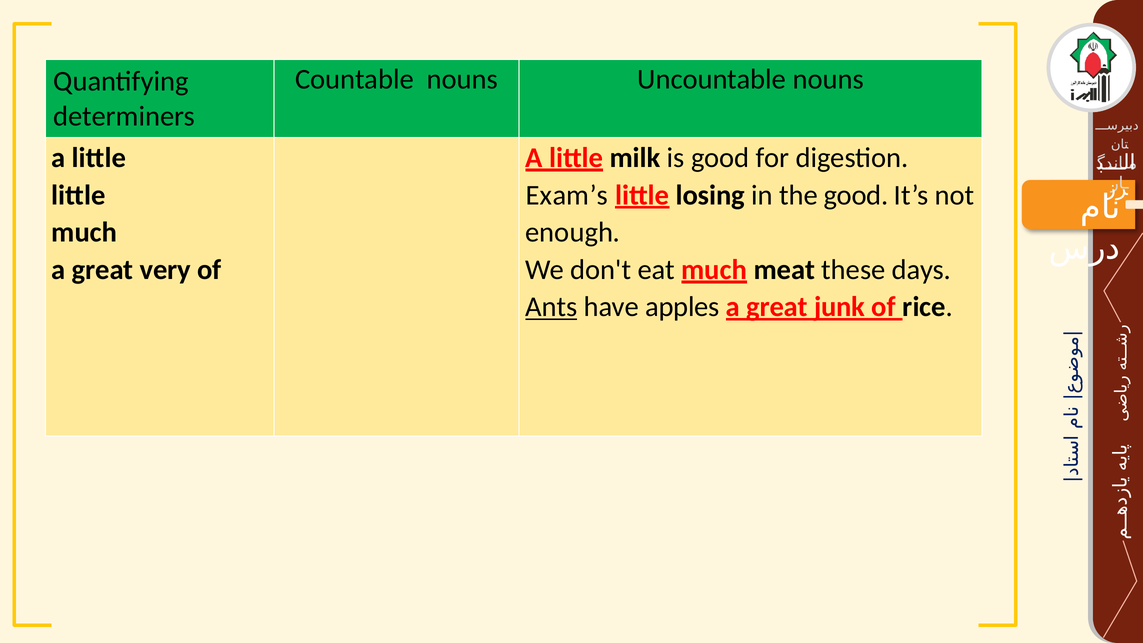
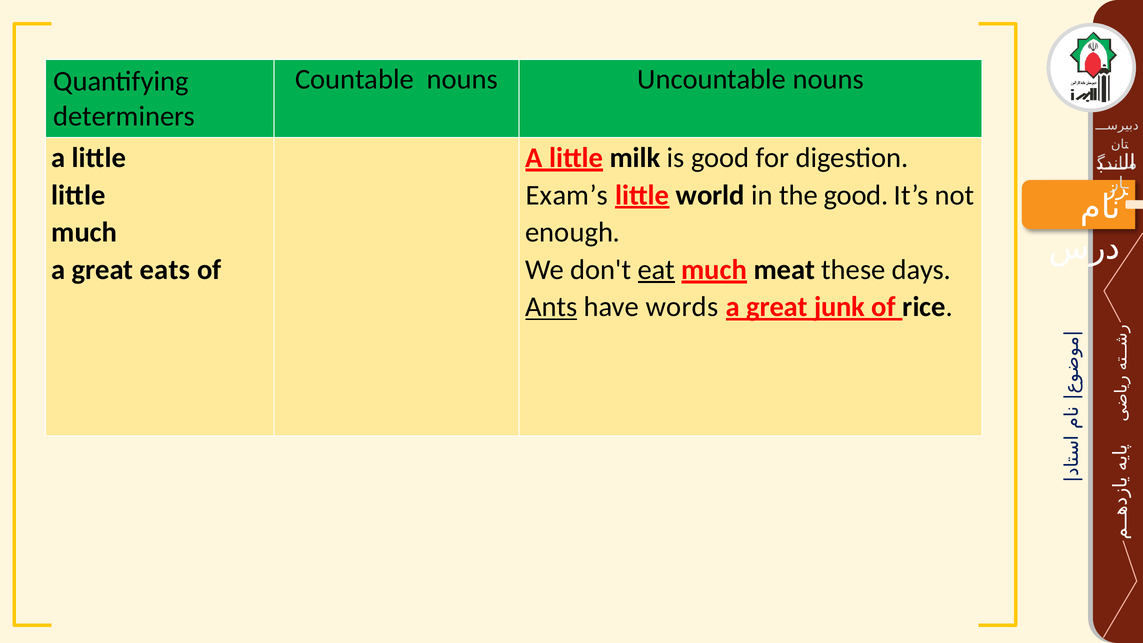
losing: losing -> world (710, 195)
very: very -> eats (165, 270)
eat underline: none -> present (656, 270)
apples: apples -> words (682, 307)
